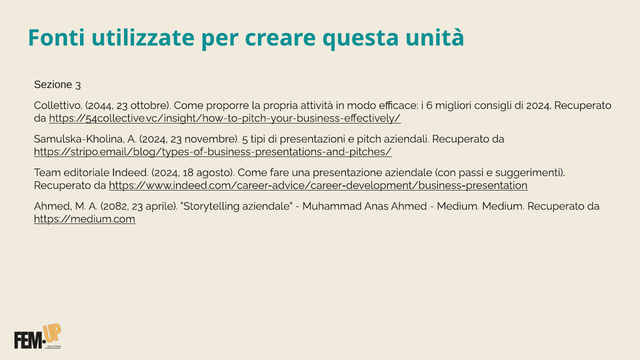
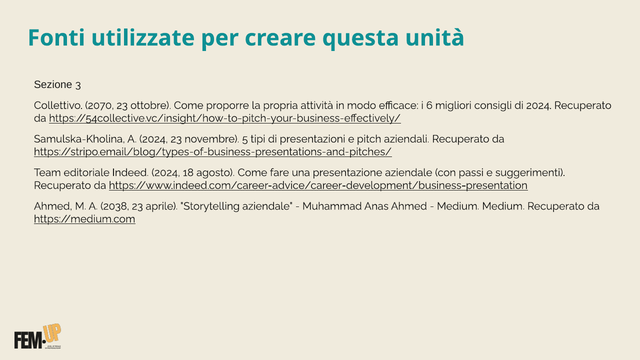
2044: 2044 -> 2070 (100, 105)
2082: 2082 -> 2038 (115, 206)
